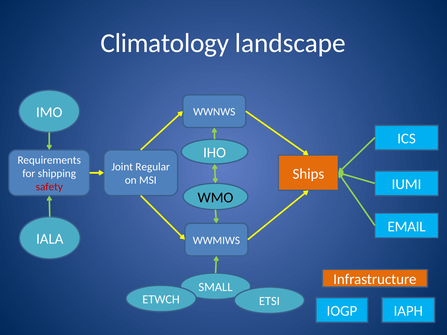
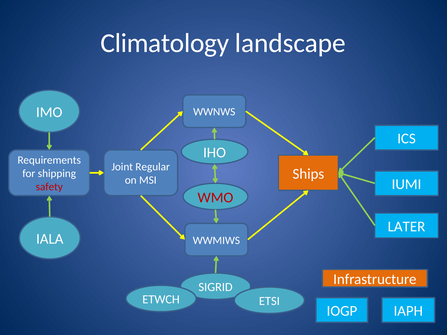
WMO colour: black -> red (215, 198)
EMAIL: EMAIL -> LATER (406, 227)
SMALL: SMALL -> SIGRID (216, 287)
